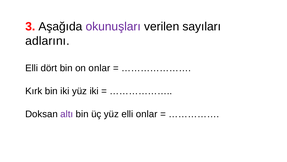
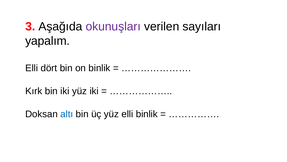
adlarını: adlarını -> yapalım (48, 41)
on onlar: onlar -> binlik (99, 68)
altı colour: purple -> blue (67, 114)
elli onlar: onlar -> binlik (147, 114)
